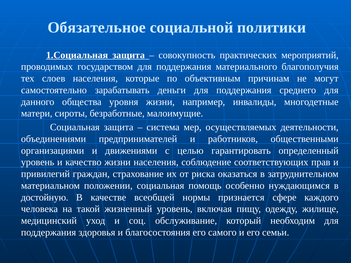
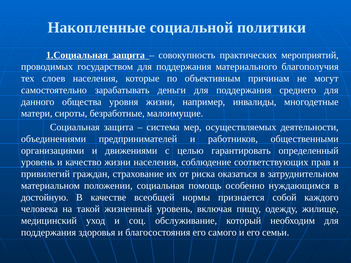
Обязательное: Обязательное -> Накопленные (97, 27)
сфере: сфере -> собой (284, 197)
